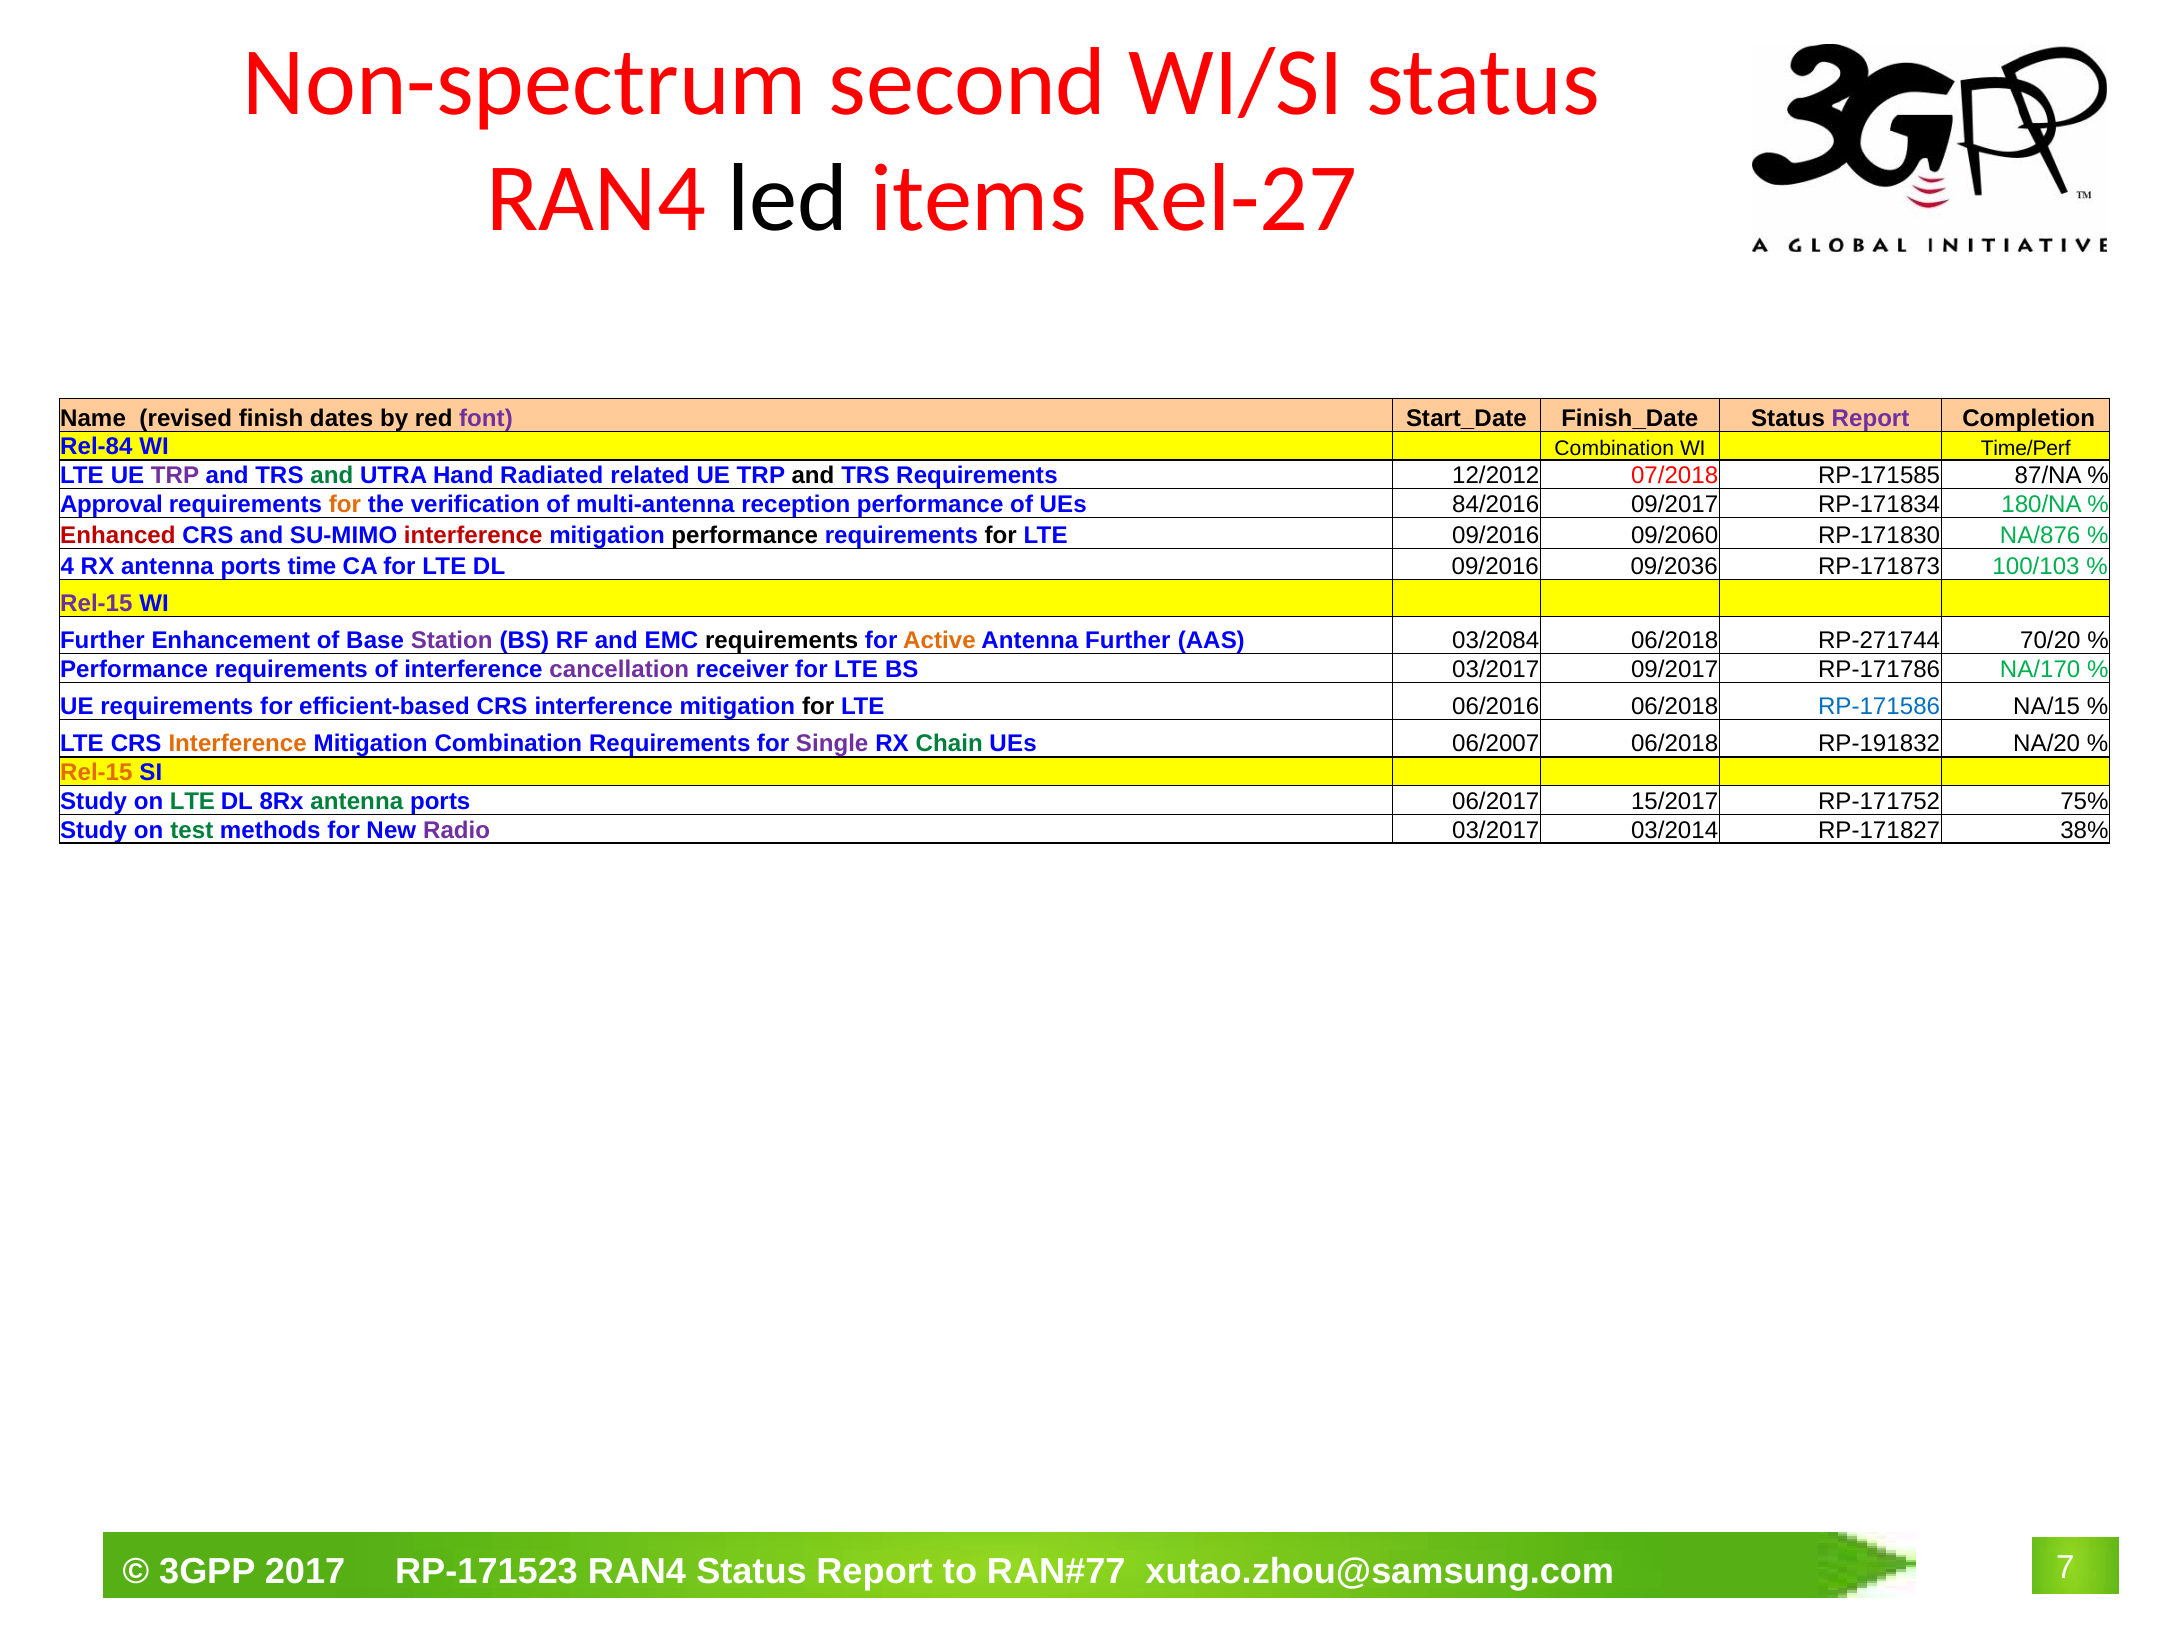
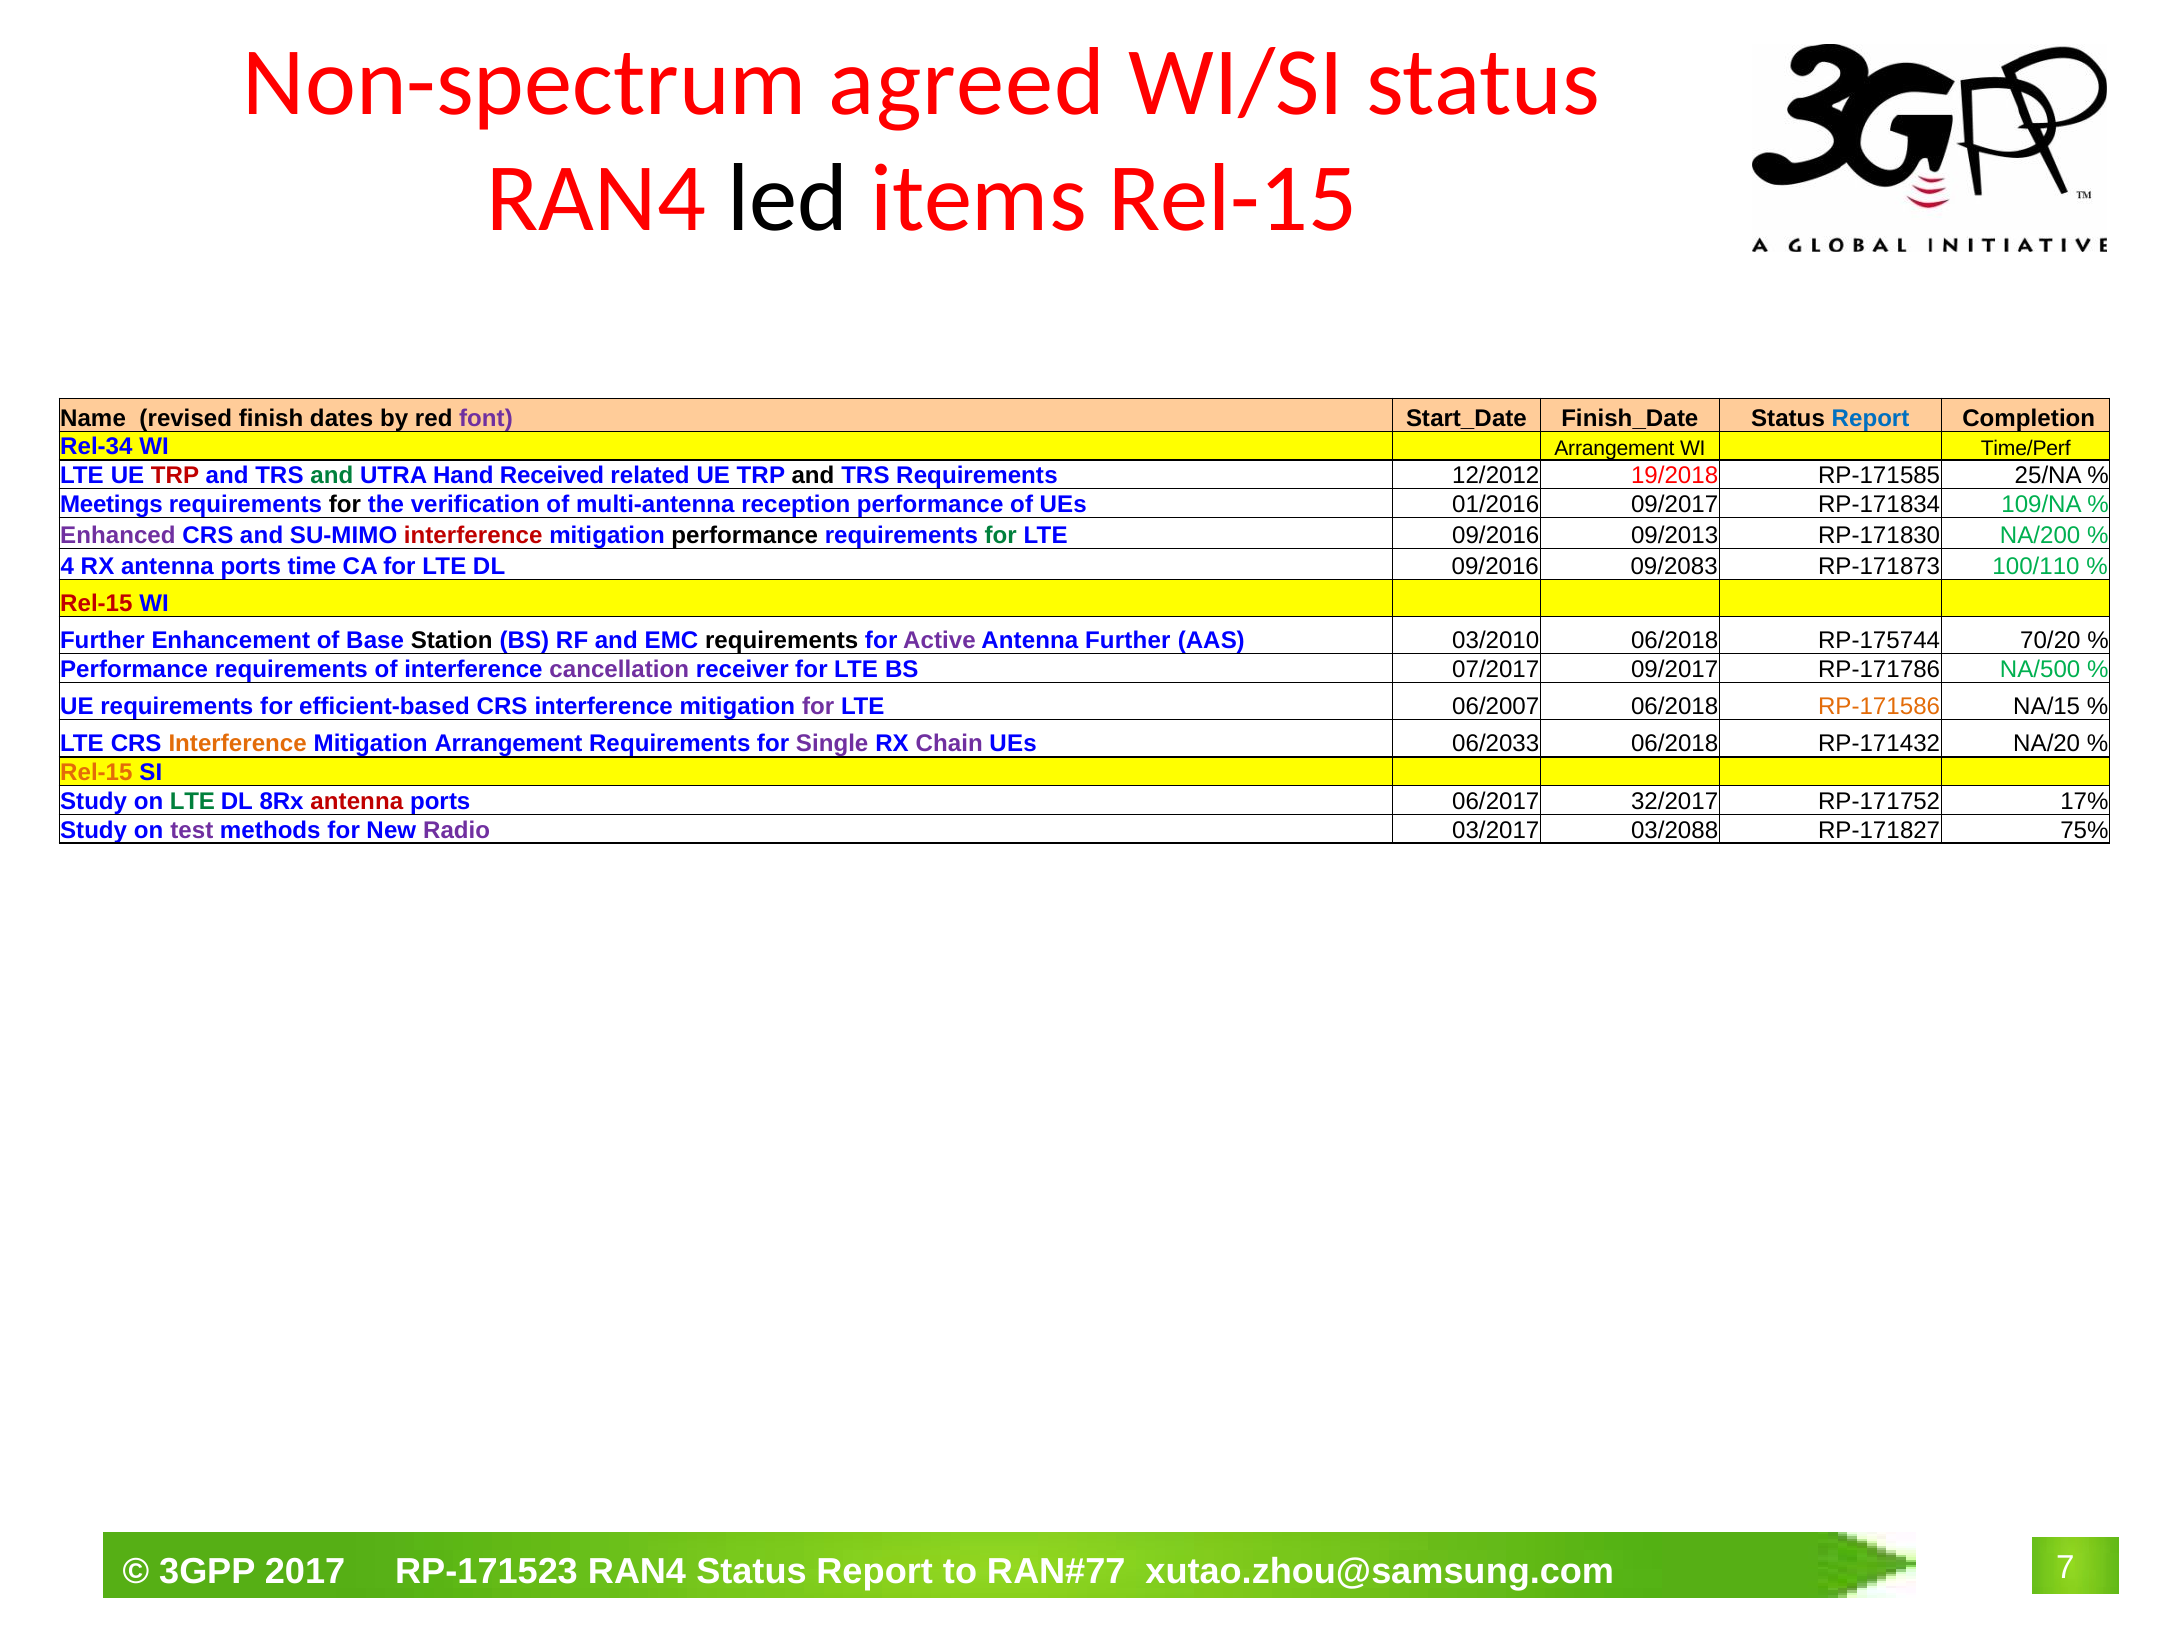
second: second -> agreed (967, 83)
items Rel-27: Rel-27 -> Rel-15 (1233, 199)
Report colour: purple -> blue (1871, 419)
Rel-84: Rel-84 -> Rel-34 (96, 447)
WI Combination: Combination -> Arrangement (1614, 448)
TRP colour: purple -> red (175, 475)
Radiated: Radiated -> Received (552, 475)
07/2018: 07/2018 -> 19/2018 (1675, 475)
87/NA: 87/NA -> 25/NA (2048, 475)
Approval: Approval -> Meetings (111, 504)
for colour: orange -> black (345, 504)
84/2016: 84/2016 -> 01/2016 (1496, 504)
180/NA: 180/NA -> 109/NA (2042, 504)
Enhanced colour: red -> purple (118, 535)
for colour: black -> green (1001, 535)
09/2060: 09/2060 -> 09/2013 (1675, 535)
NA/876: NA/876 -> NA/200 (2040, 535)
09/2036: 09/2036 -> 09/2083 (1674, 566)
100/103: 100/103 -> 100/110 (2036, 566)
Rel-15 colour: purple -> red (96, 603)
Station colour: purple -> black (452, 640)
Active colour: orange -> purple (939, 640)
03/2084: 03/2084 -> 03/2010 (1496, 640)
RP-271744: RP-271744 -> RP-175744 (1879, 640)
BS 03/2017: 03/2017 -> 07/2017 (1496, 669)
NA/170: NA/170 -> NA/500 (2040, 669)
for colour: black -> purple (818, 706)
06/2016: 06/2016 -> 06/2007 (1496, 706)
RP-171586 colour: blue -> orange (1879, 706)
Mitigation Combination: Combination -> Arrangement (508, 744)
Chain colour: green -> purple (949, 744)
06/2007: 06/2007 -> 06/2033 (1496, 744)
RP-191832: RP-191832 -> RP-171432 (1879, 744)
antenna colour: green -> red (357, 801)
15/2017: 15/2017 -> 32/2017 (1675, 801)
75%: 75% -> 17% (2084, 801)
test colour: green -> purple (192, 830)
03/2014: 03/2014 -> 03/2088 (1675, 830)
38%: 38% -> 75% (2084, 830)
